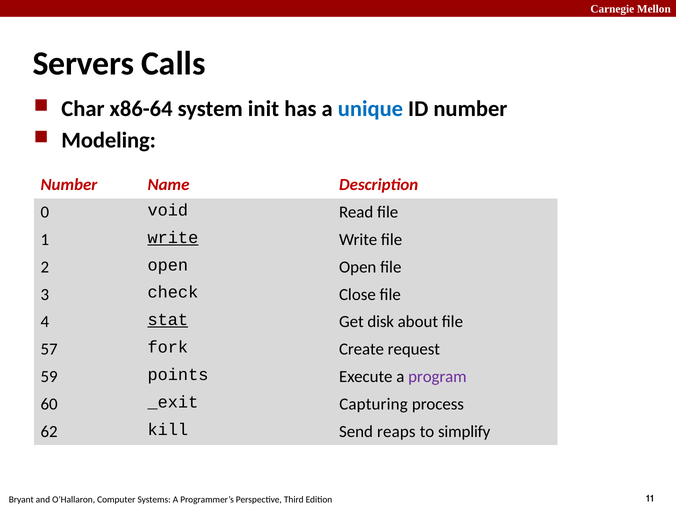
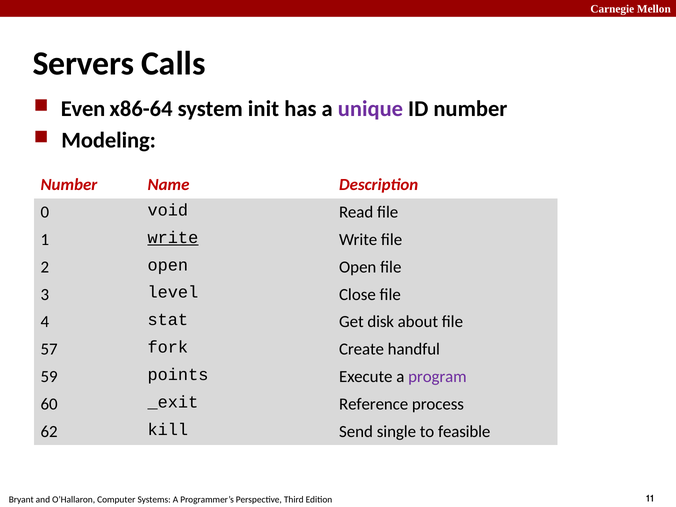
Char: Char -> Even (83, 109)
unique colour: blue -> purple (370, 109)
check: check -> level (173, 292)
stat underline: present -> none (168, 320)
request: request -> handful (414, 349)
Capturing: Capturing -> Reference (374, 404)
reaps: reaps -> single (396, 432)
simplify: simplify -> feasible (464, 432)
